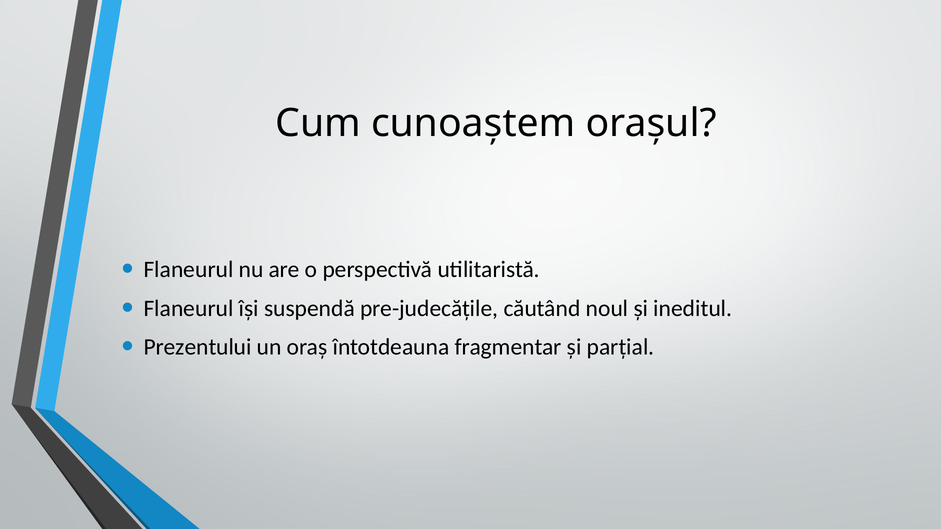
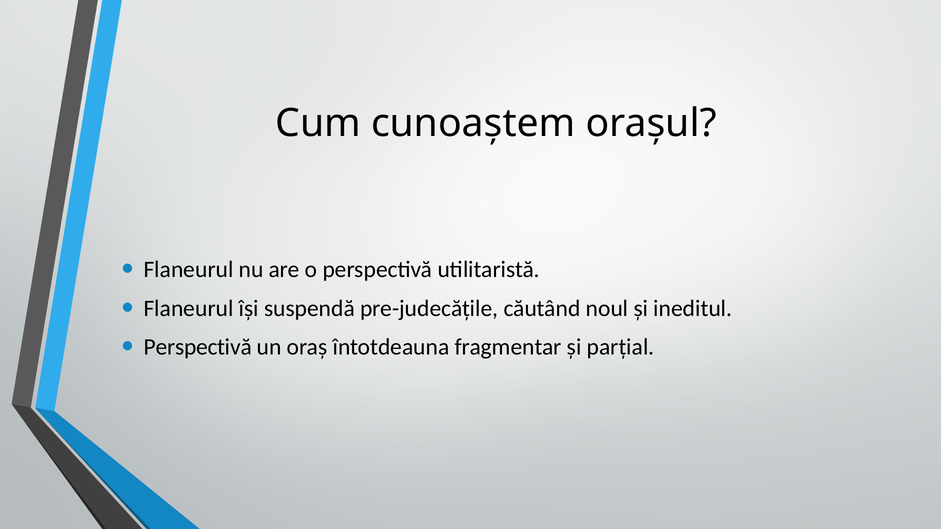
Prezentului: Prezentului -> Perspectivă (198, 347)
